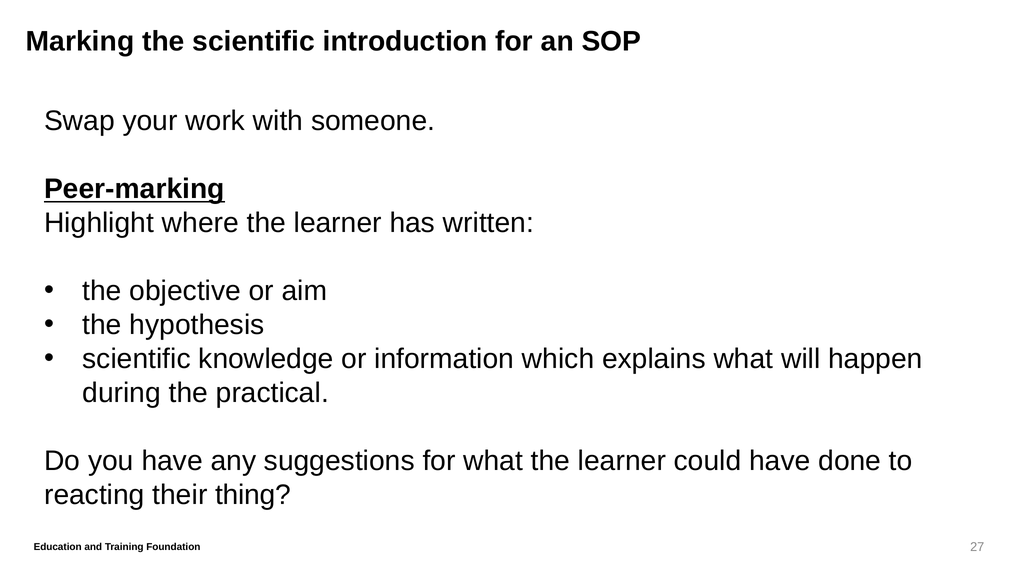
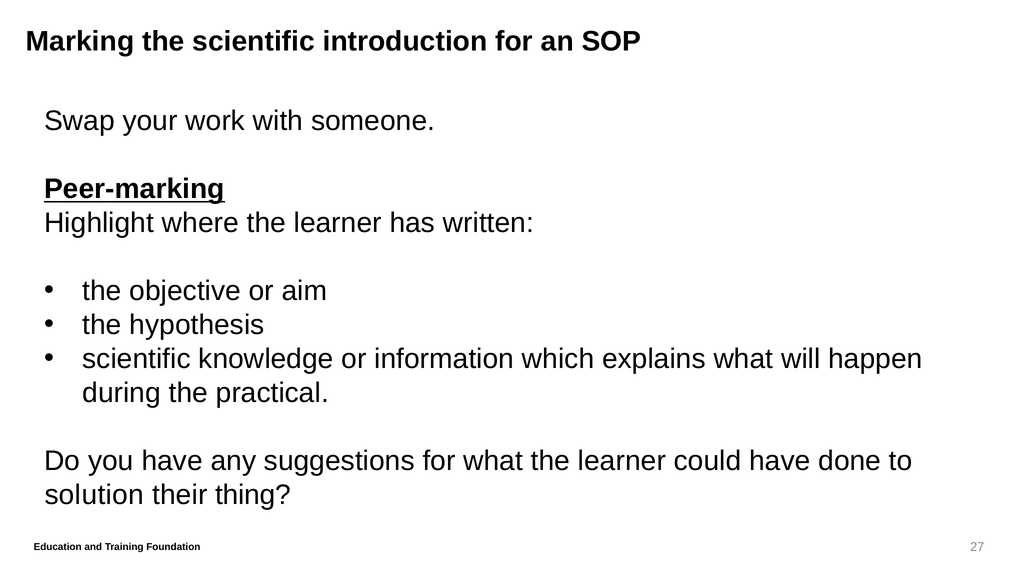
reacting: reacting -> solution (94, 495)
